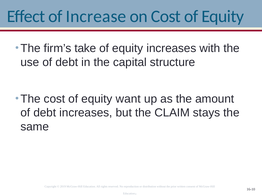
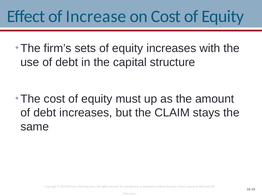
take: take -> sets (85, 48)
want: want -> must (128, 99)
